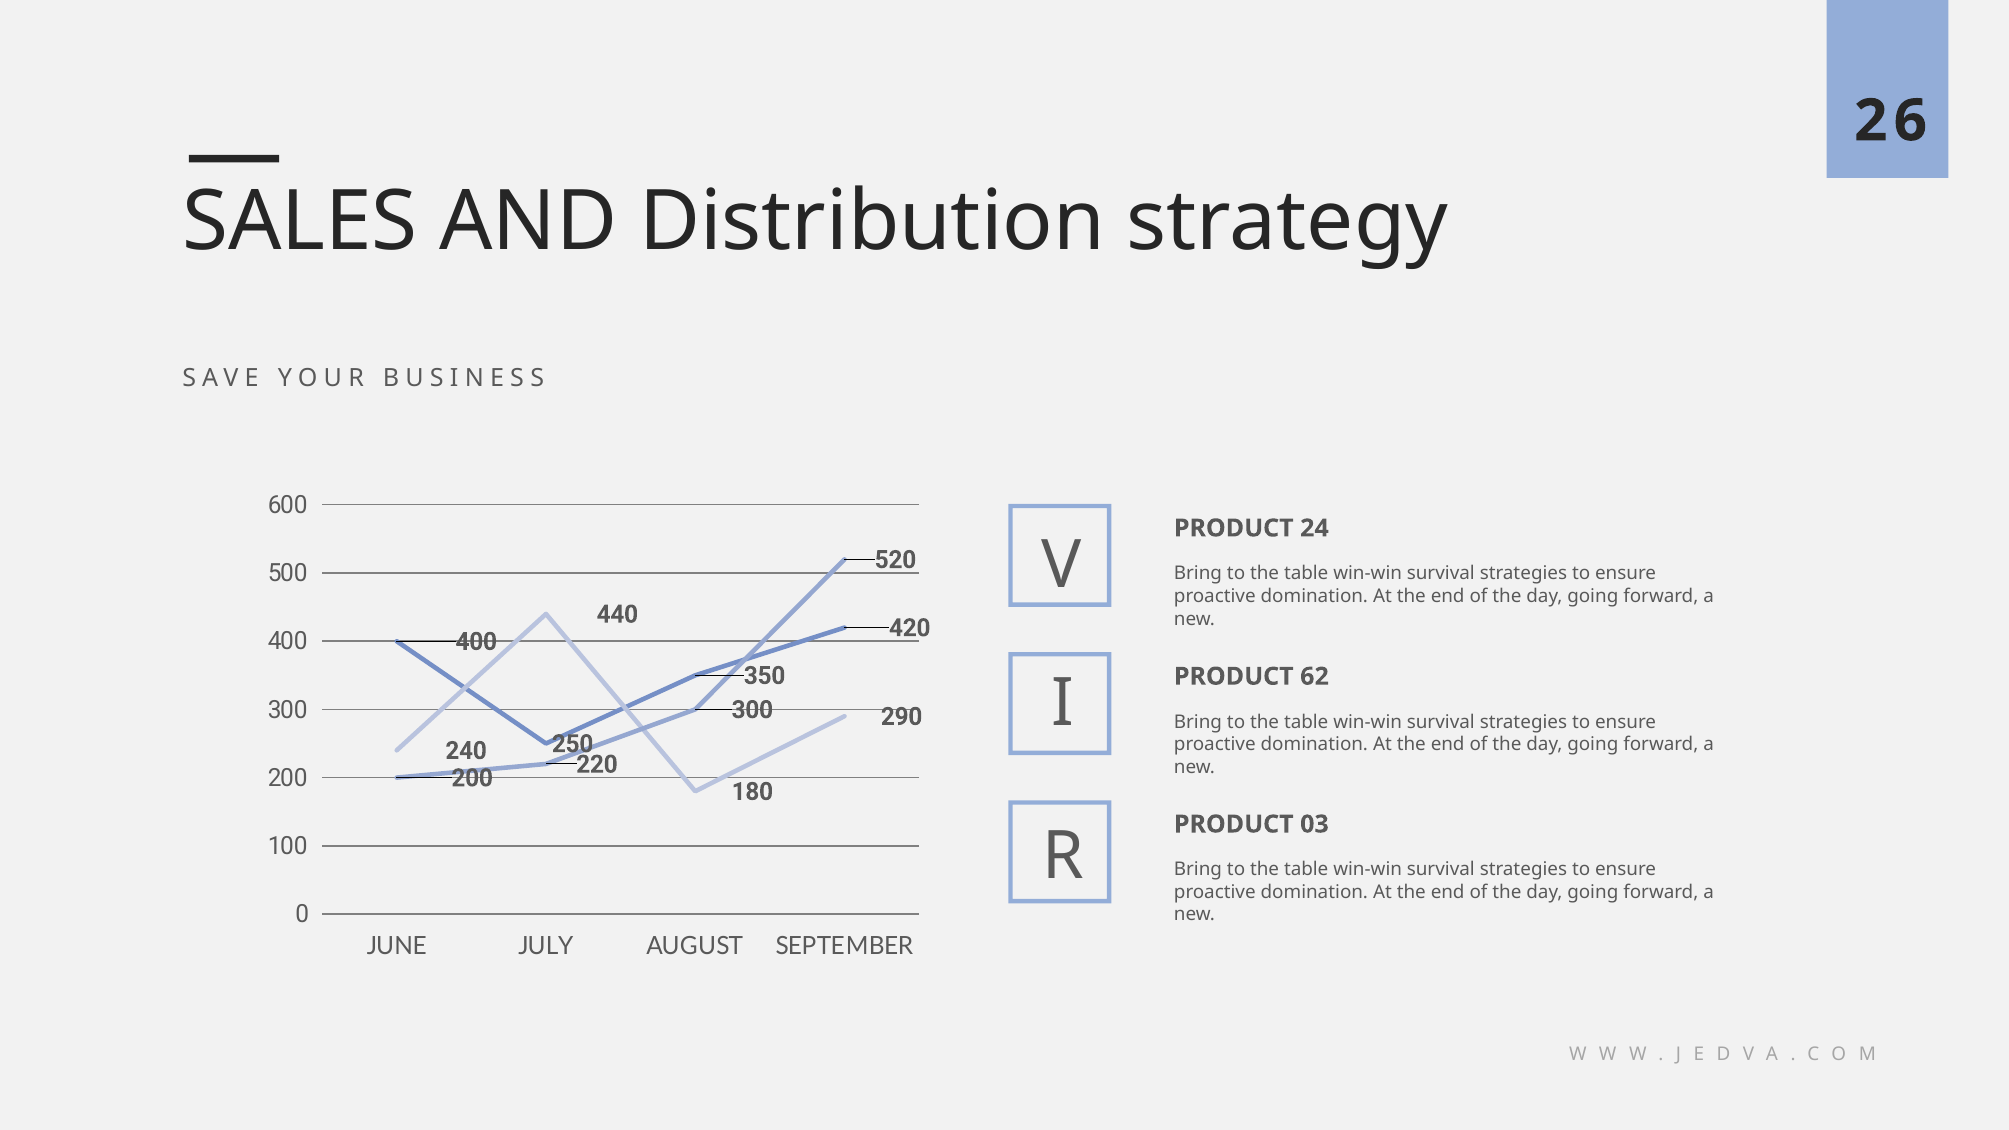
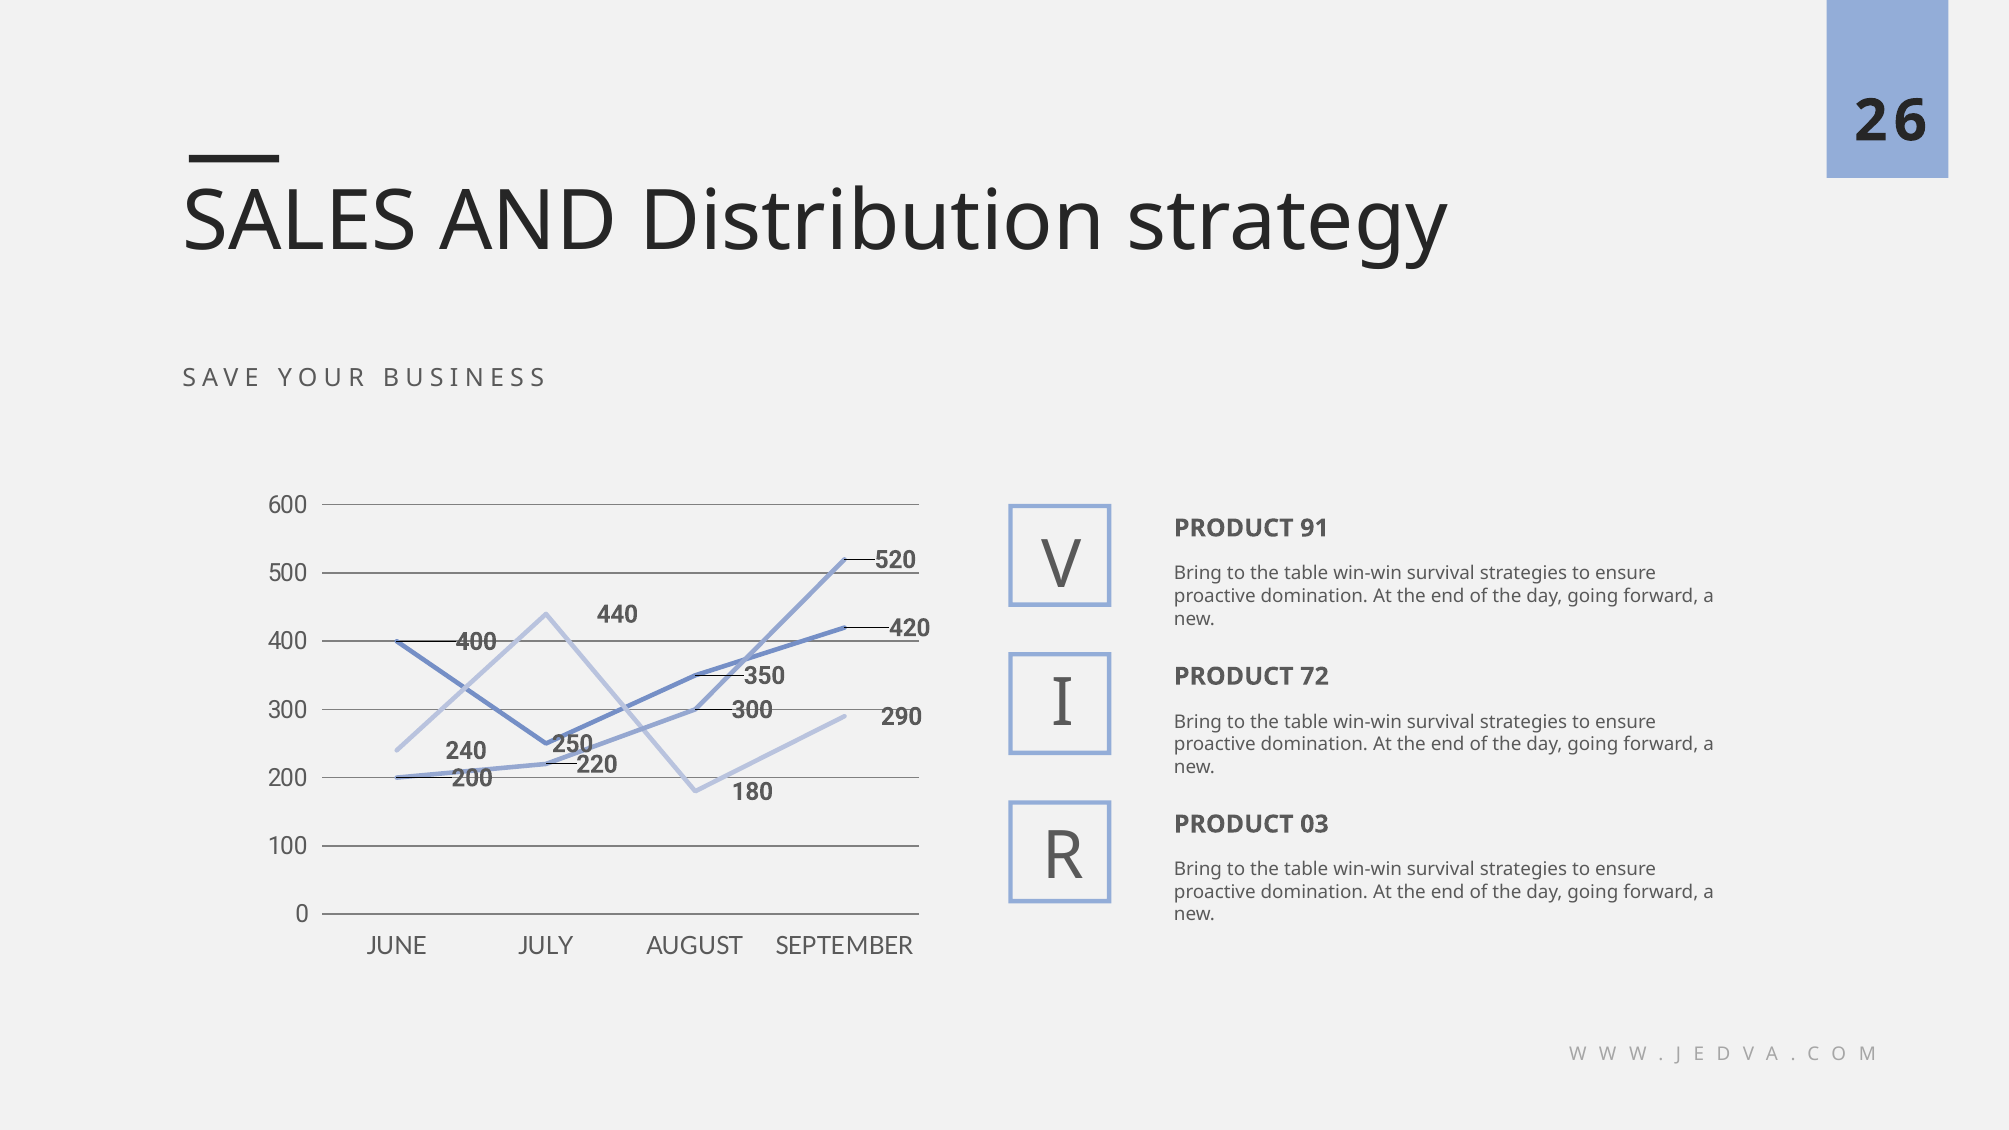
24: 24 -> 91 (1315, 528)
62: 62 -> 72 (1315, 676)
